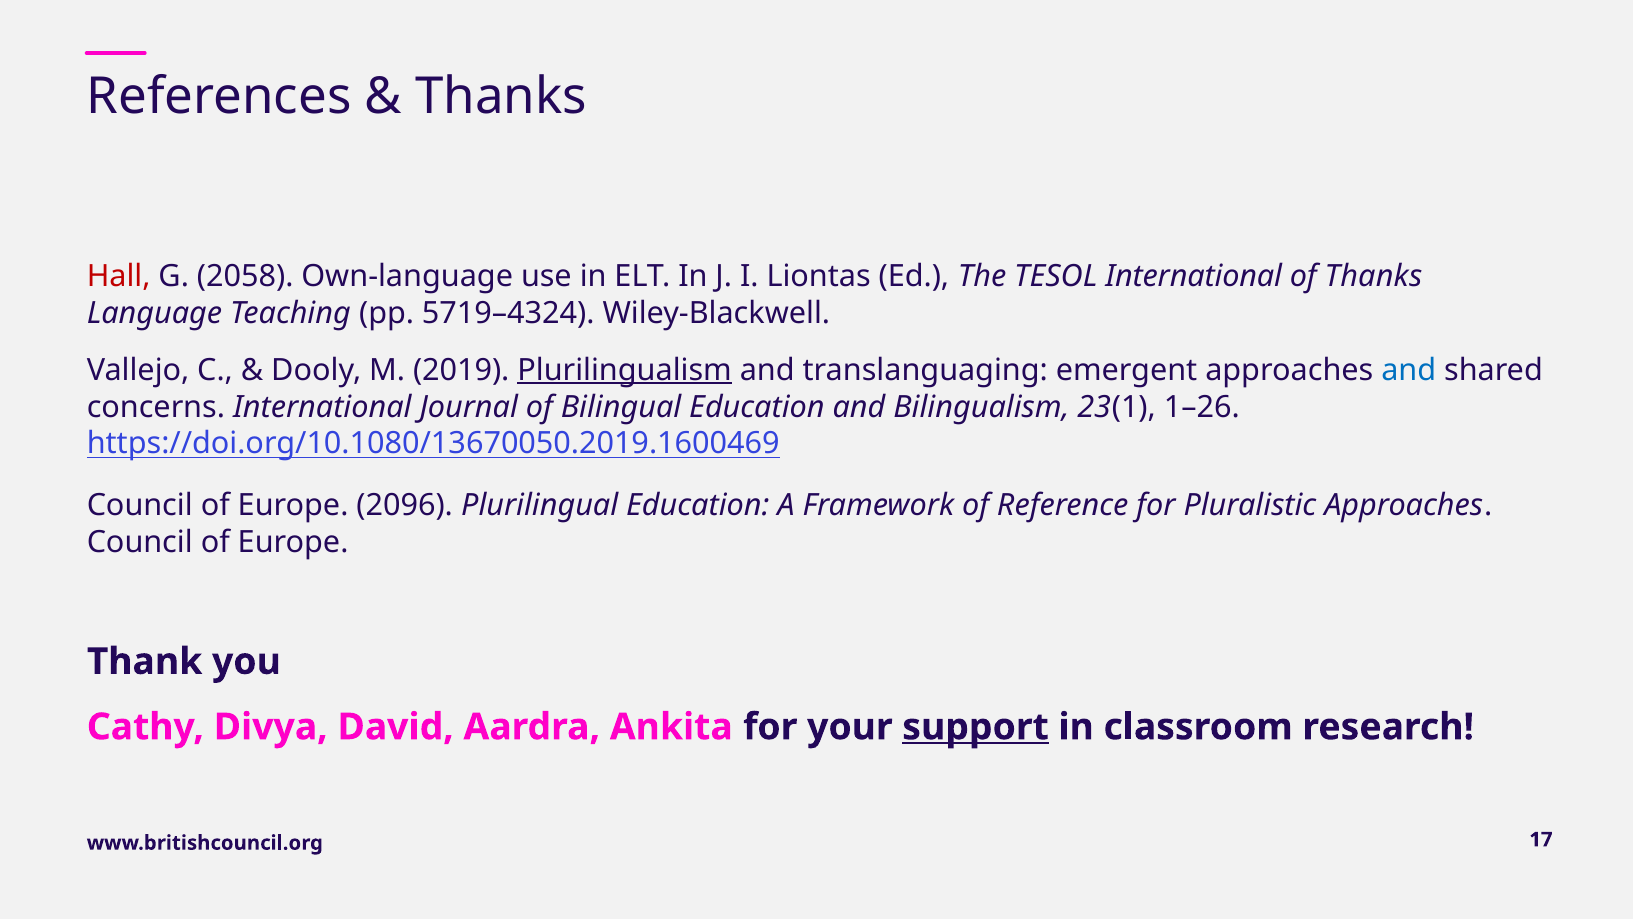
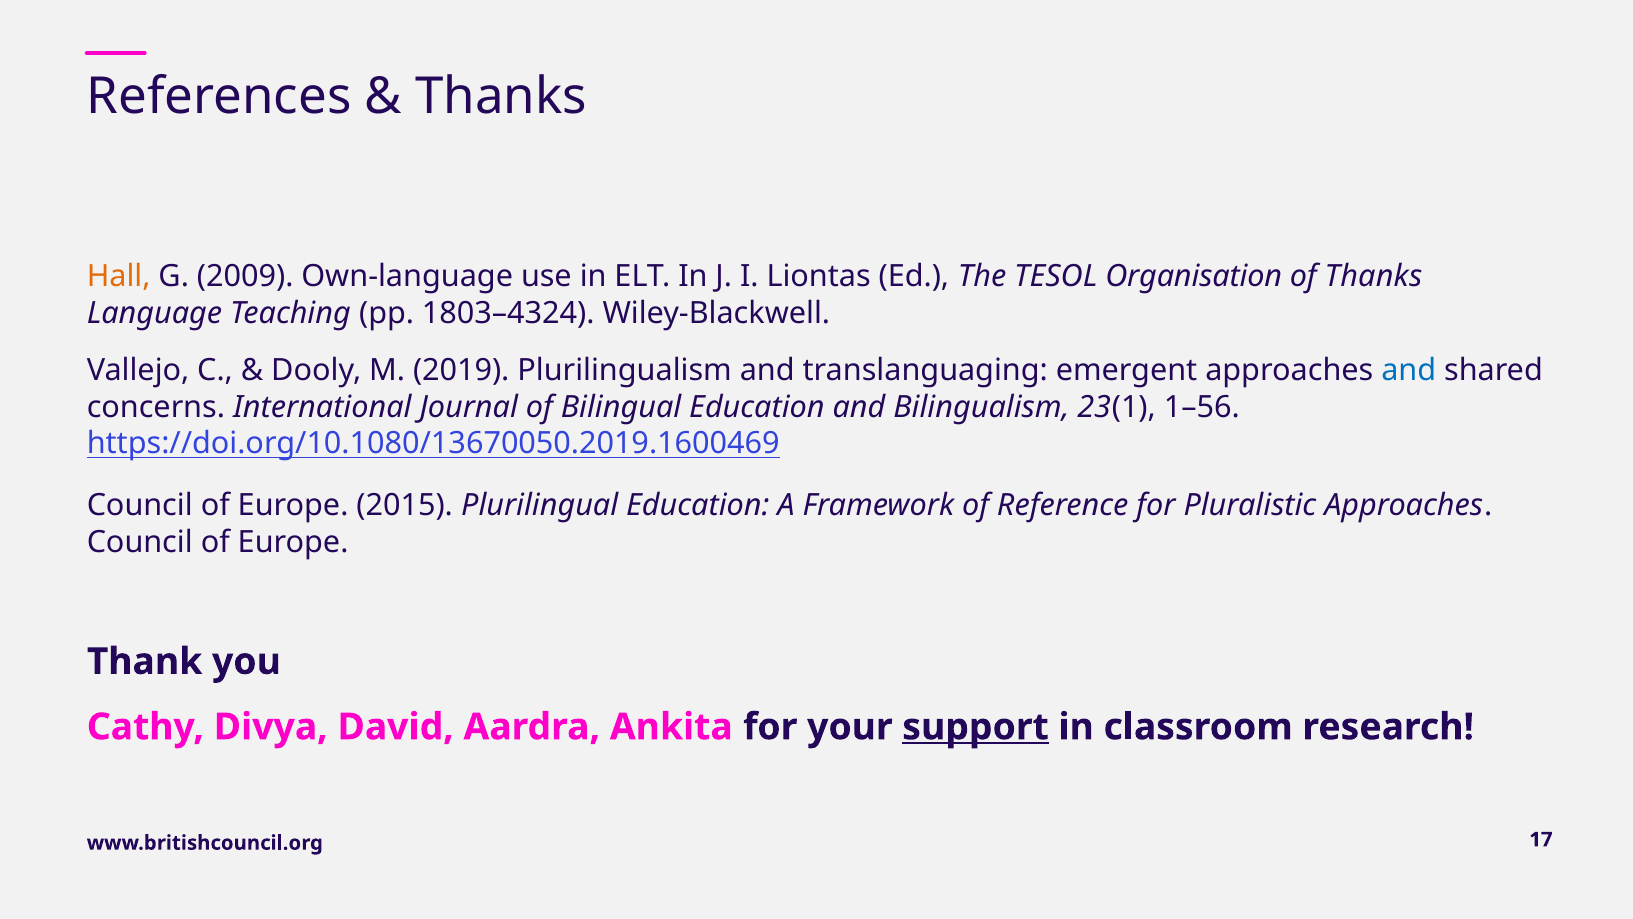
Hall colour: red -> orange (119, 276)
2058: 2058 -> 2009 (245, 276)
TESOL International: International -> Organisation (1194, 276)
5719–4324: 5719–4324 -> 1803–4324 (508, 313)
Plurilingualism underline: present -> none (625, 370)
1–26: 1–26 -> 1–56 (1202, 407)
2096: 2096 -> 2015 (405, 506)
